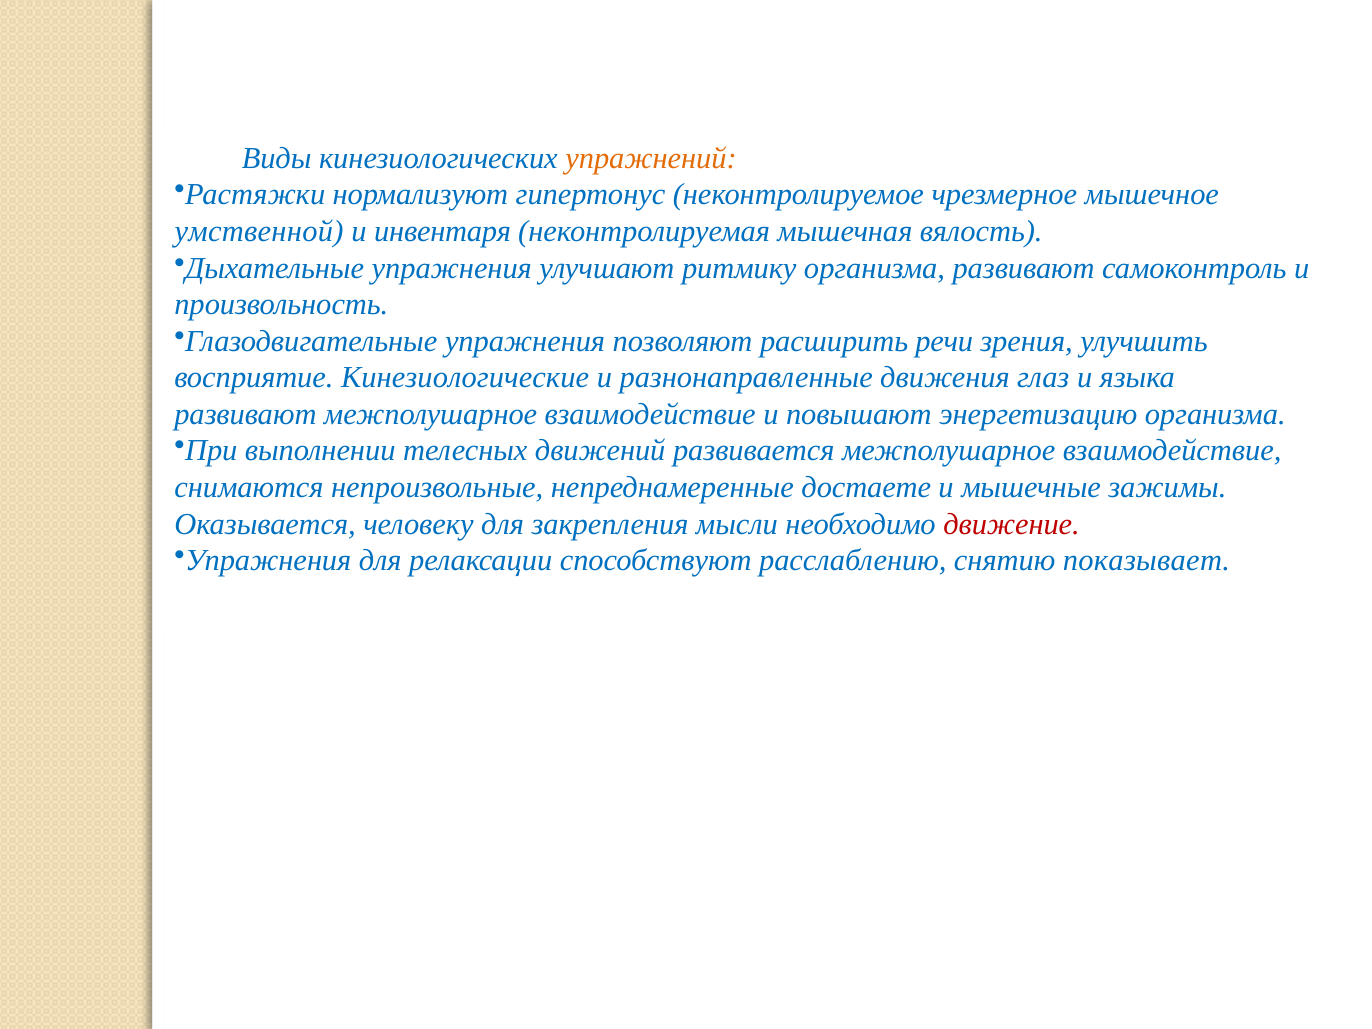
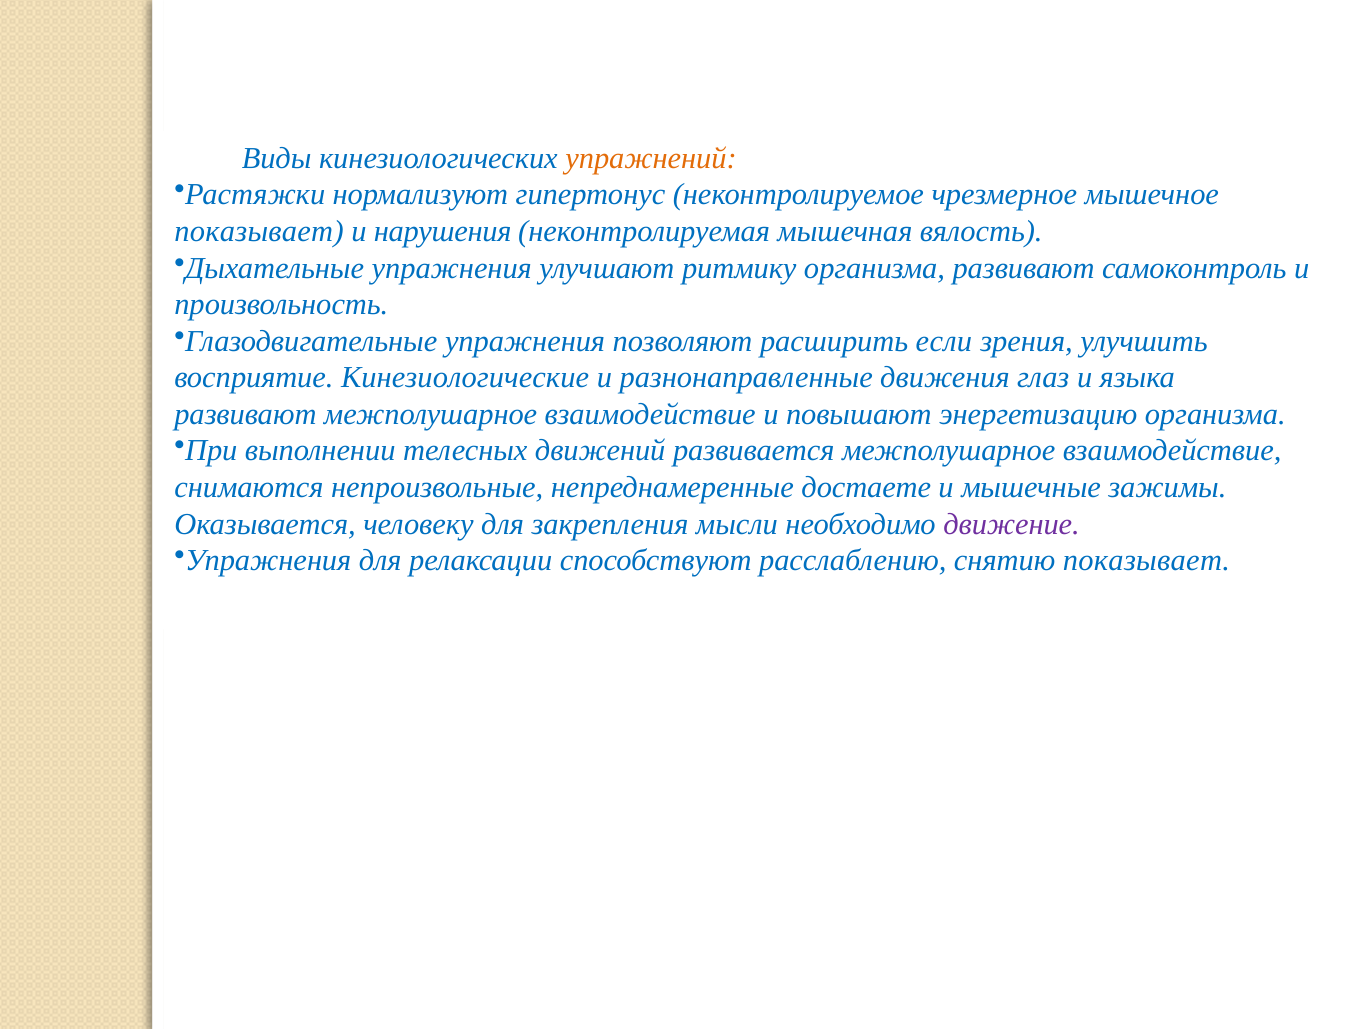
умственной: умственной -> показывает (259, 231)
инвентаря: инвентаря -> нарушения (443, 231)
речи: речи -> если (944, 341)
движение colour: red -> purple (1012, 524)
